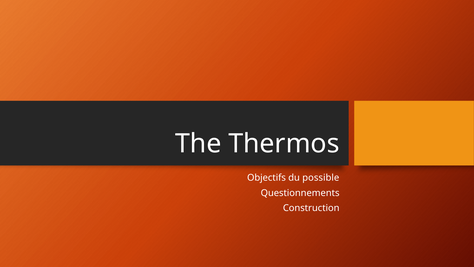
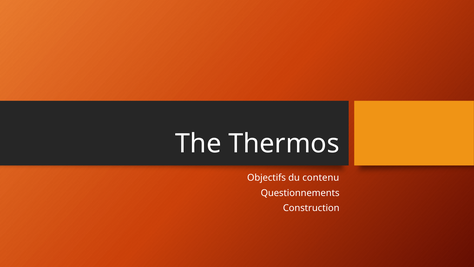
possible: possible -> contenu (321, 178)
